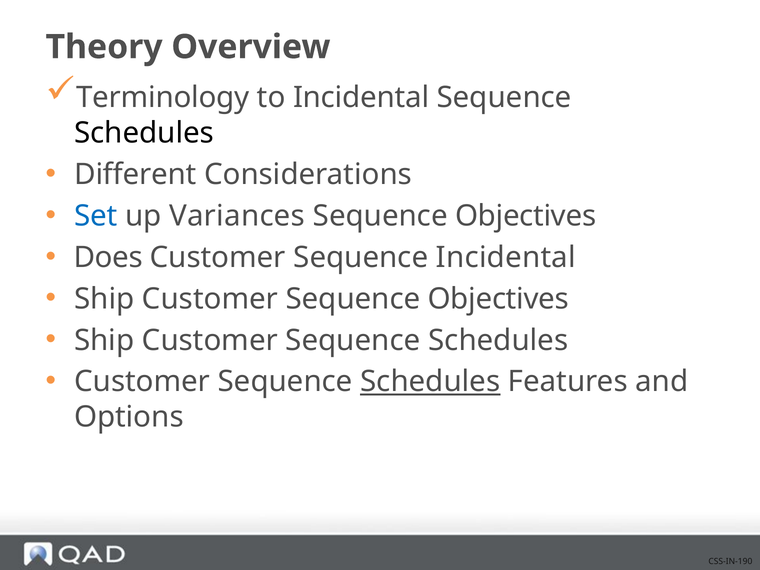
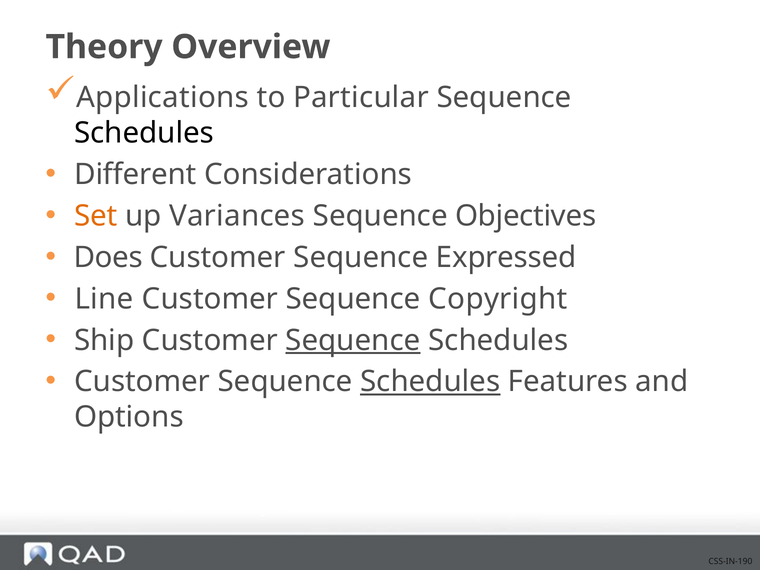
Terminology: Terminology -> Applications (163, 98)
to Incidental: Incidental -> Particular (361, 98)
Set colour: blue -> orange (96, 216)
Sequence Incidental: Incidental -> Expressed (506, 257)
Ship: Ship -> Line (104, 299)
Customer Sequence Objectives: Objectives -> Copyright (498, 299)
Sequence underline: none -> present (353, 340)
